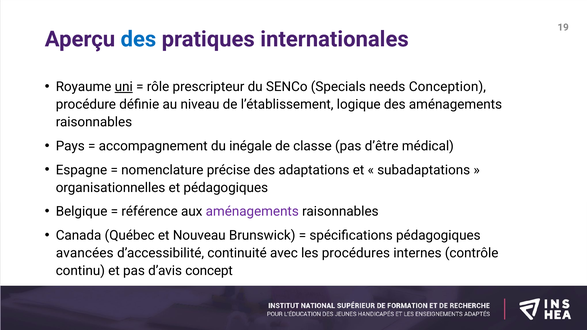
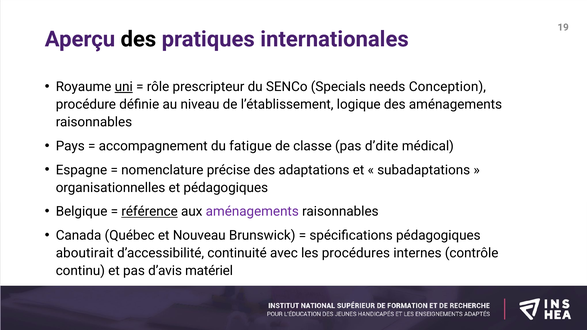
des colour: blue -> black (138, 39)
inégale: inégale -> fatigue (250, 146)
d’être: d’être -> d’dite (382, 146)
référence underline: none -> present (150, 212)
avancées: avancées -> aboutirait (85, 253)
concept: concept -> matériel (209, 271)
